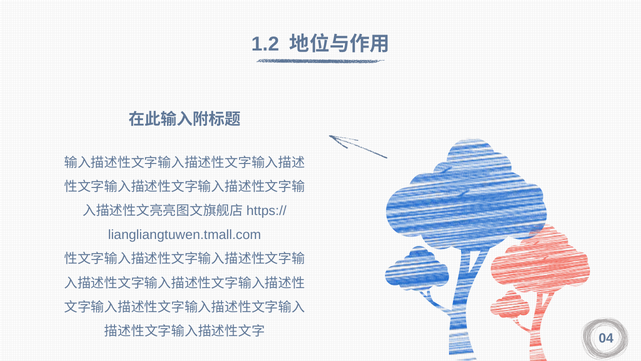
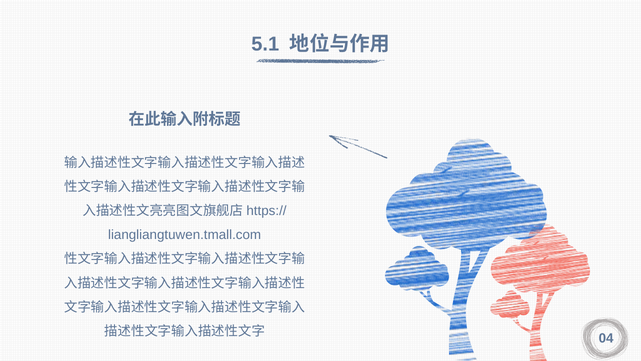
1.2: 1.2 -> 5.1 (265, 44)
